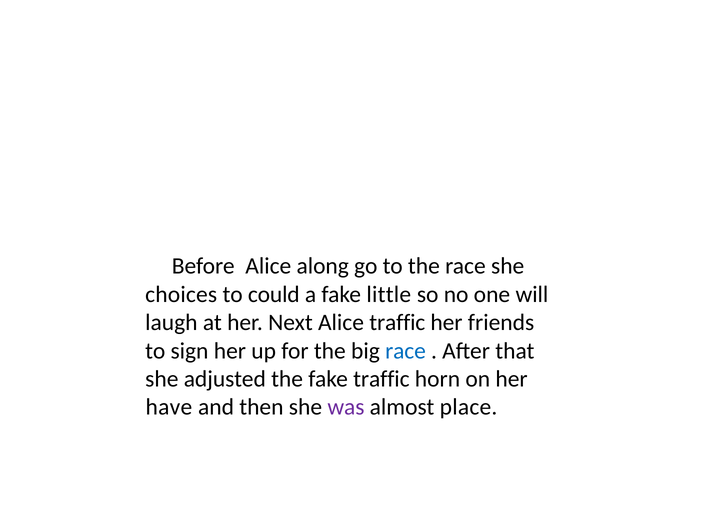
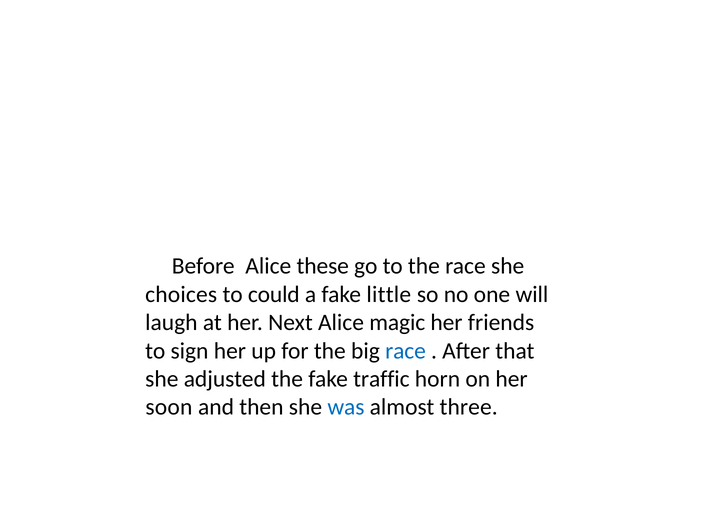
along: along -> these (323, 266)
Alice traffic: traffic -> magic (397, 322)
have: have -> soon (169, 407)
was colour: purple -> blue (346, 407)
place: place -> three (469, 407)
